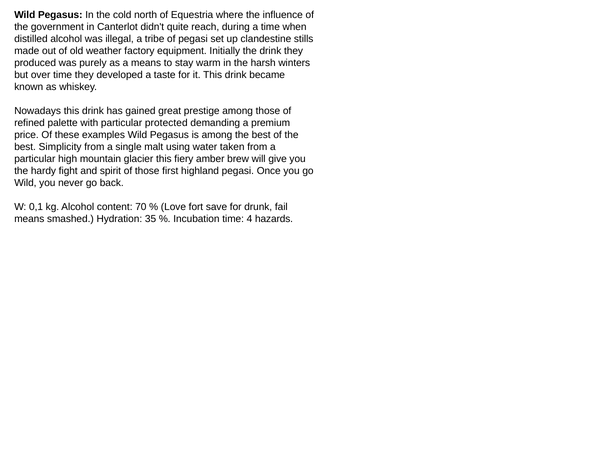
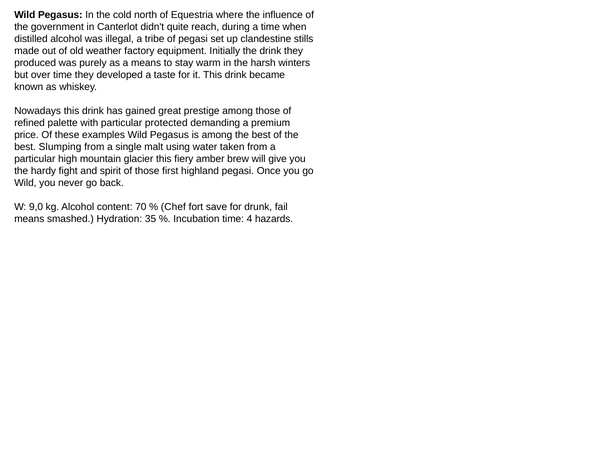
Simplicity: Simplicity -> Slumping (60, 147)
0,1: 0,1 -> 9,0 (36, 207)
Love: Love -> Chef (173, 207)
